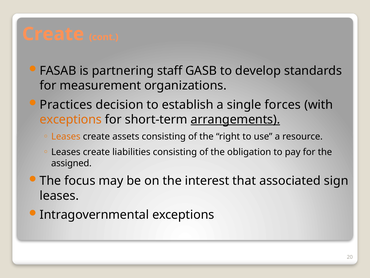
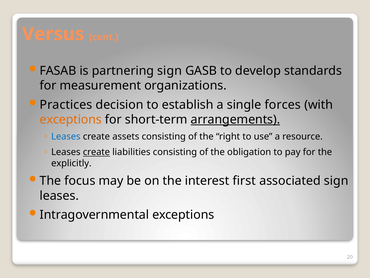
Create: Create -> Versus (53, 34)
partnering staff: staff -> sign (170, 71)
Leases colour: orange -> blue (66, 136)
create underline: none -> present (96, 152)
assigned: assigned -> explicitly (71, 163)
that: that -> first (244, 181)
